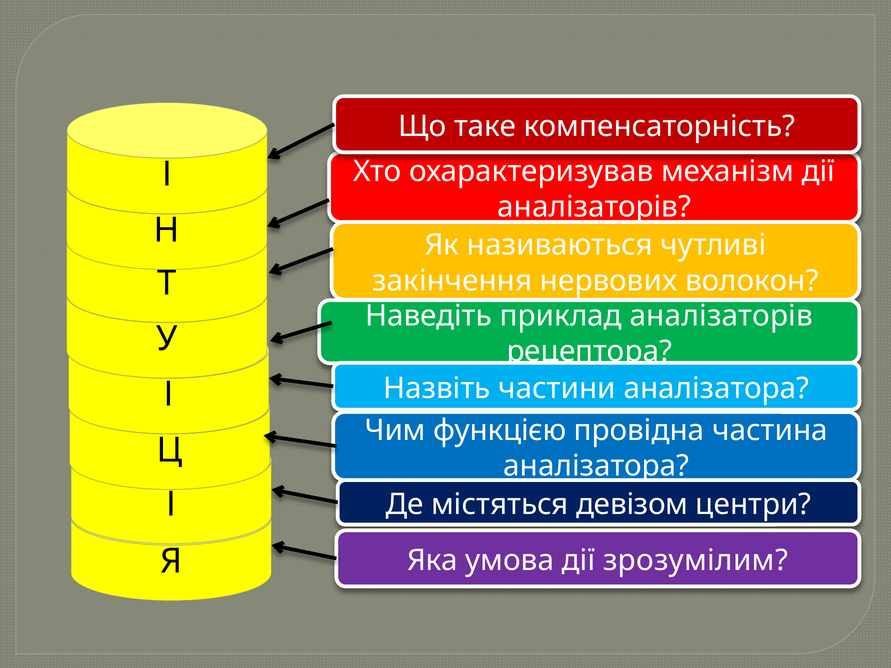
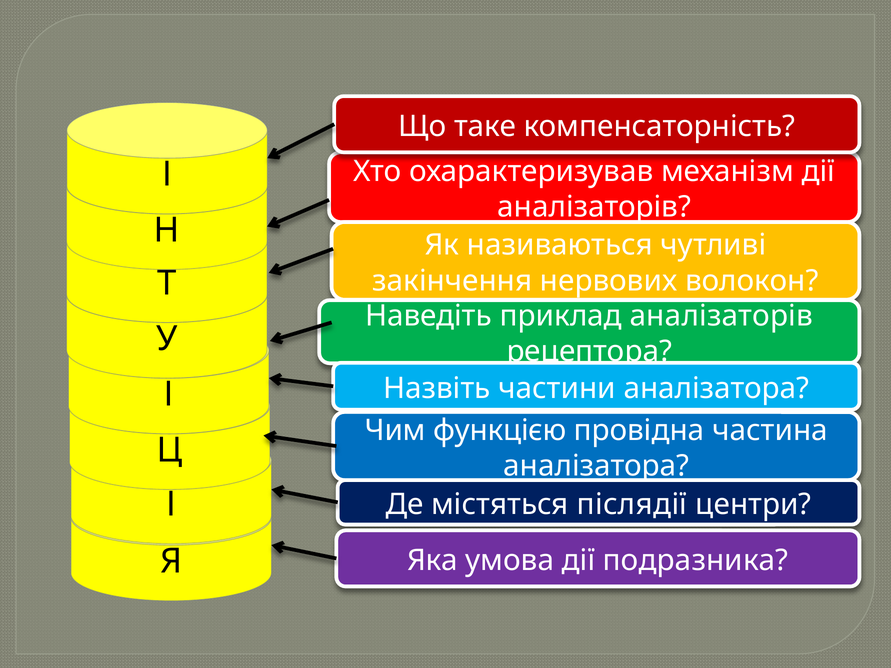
девізом: девізом -> післядії (632, 505)
зрозумілим: зрозумілим -> подразника (696, 561)
